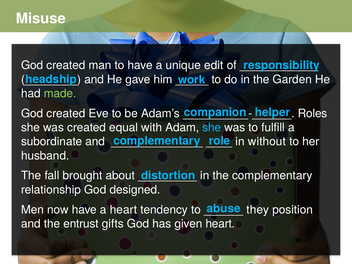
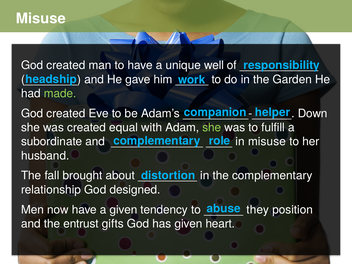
edit: edit -> well (214, 65)
Roles: Roles -> Down (313, 113)
she colour: light blue -> light green (212, 128)
in without: without -> misuse (267, 142)
a heart: heart -> given (124, 210)
